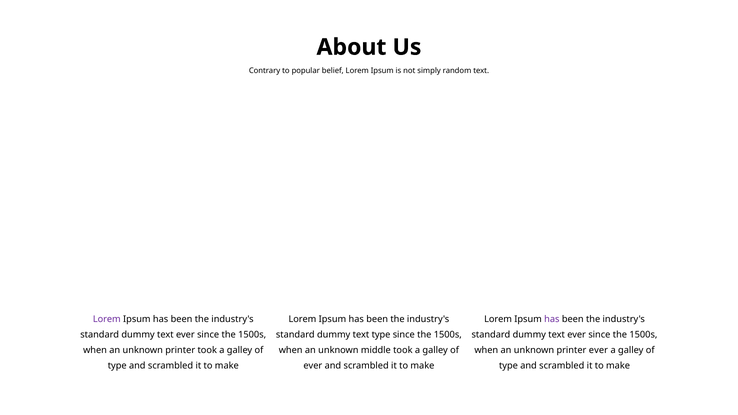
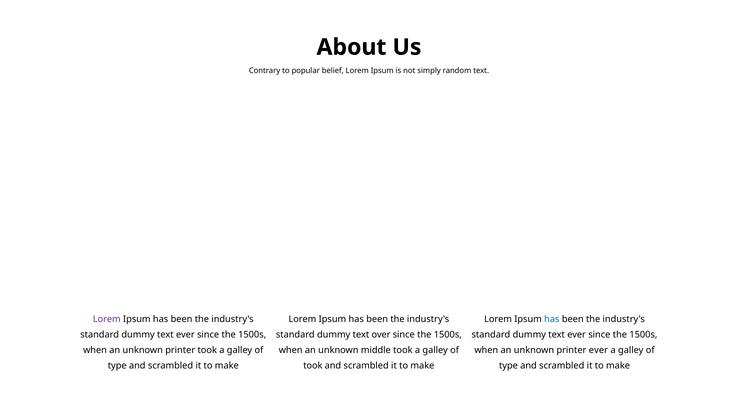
has colour: purple -> blue (552, 320)
text type: type -> over (381, 335)
ever: ever -> took (313, 366)
